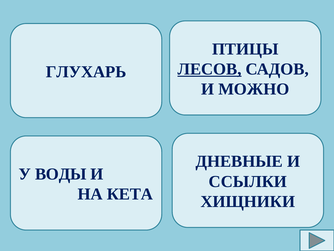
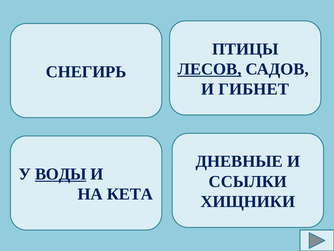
ГЛУХАРЬ: ГЛУХАРЬ -> СНЕГИРЬ (86, 72)
МОЖНО: МОЖНО -> ГИБНЕТ (254, 89)
ВОДЫ underline: none -> present (61, 174)
